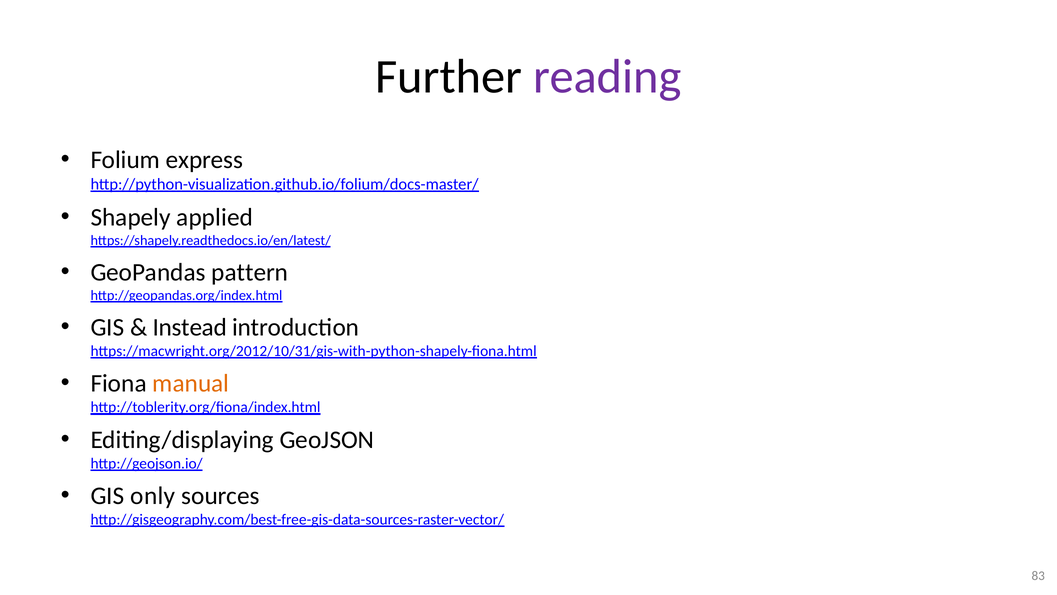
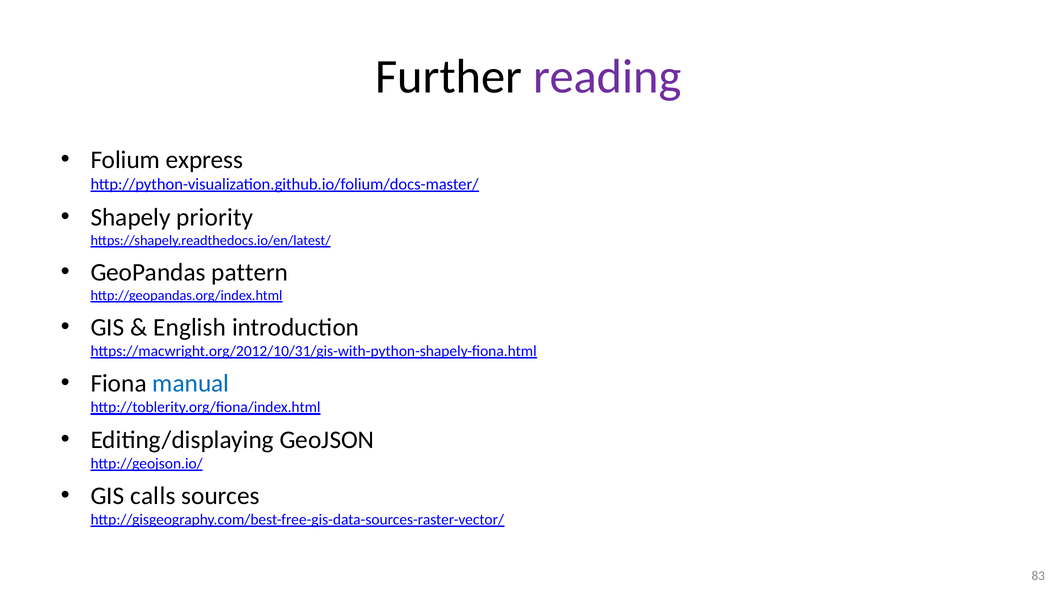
applied: applied -> priority (215, 217)
Instead: Instead -> English (190, 327)
manual colour: orange -> blue (191, 383)
only: only -> calls (153, 496)
